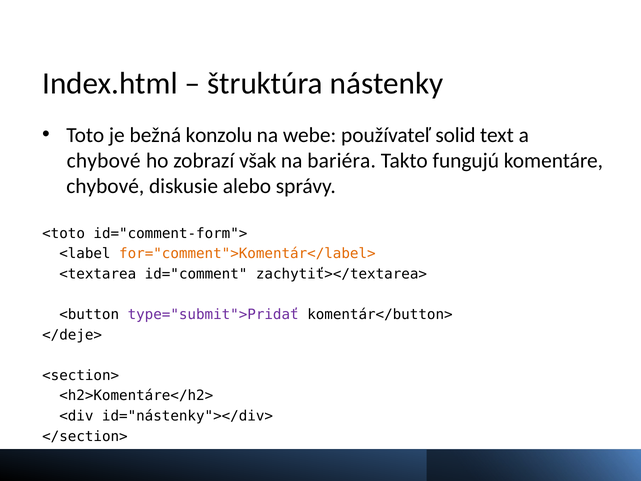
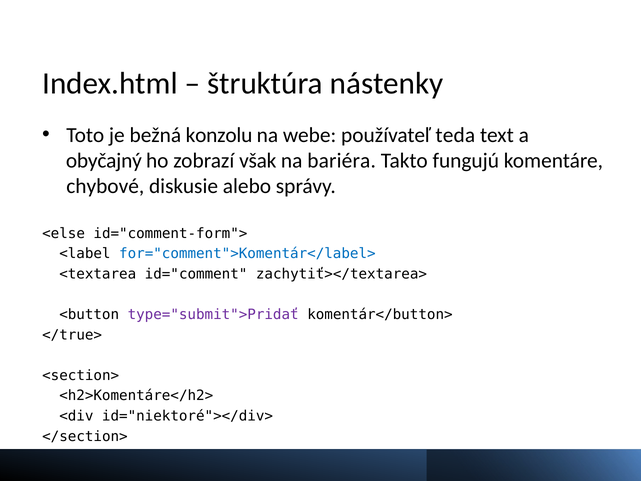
solid: solid -> teda (455, 135)
chybové: chybové -> obyčajný (104, 161)
<toto: <toto -> <else (64, 233)
for="comment">Komentár</label> colour: orange -> blue (247, 254)
</deje>: </deje> -> </true> (72, 335)
id="nástenky"></div>: id="nástenky"></div> -> id="niektoré"></div> (188, 416)
